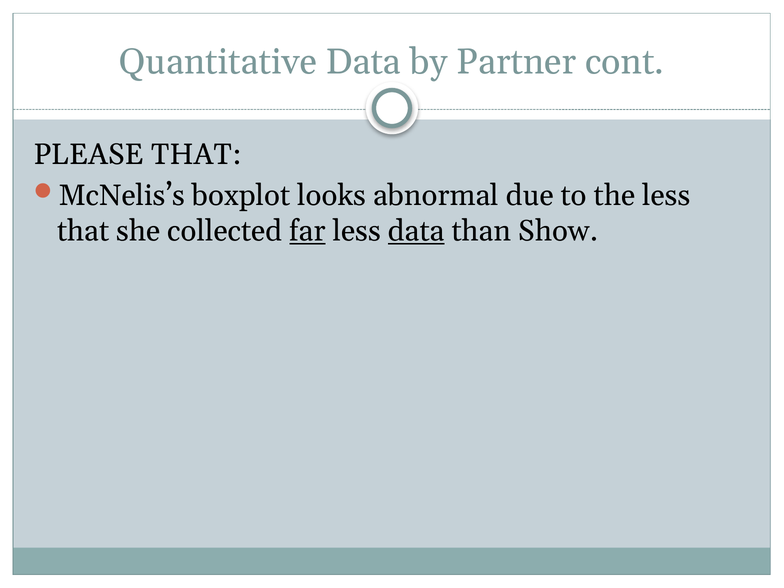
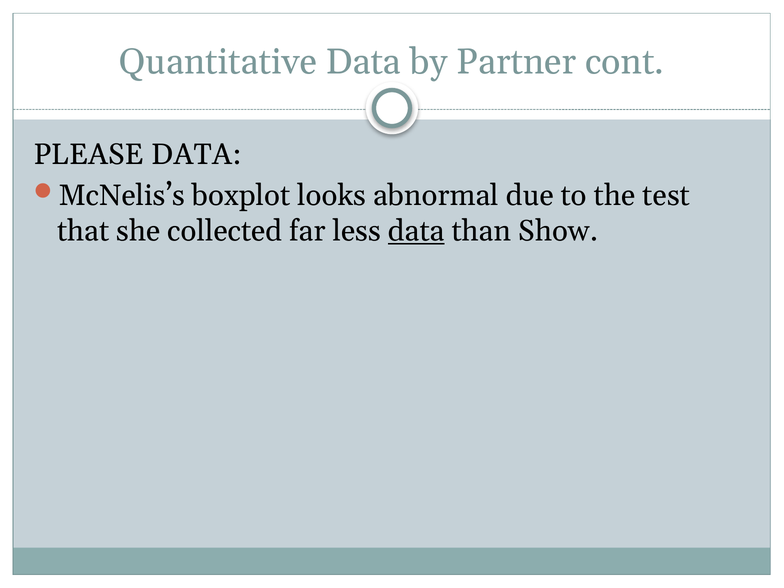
PLEASE THAT: THAT -> DATA (196, 155)
the less: less -> test (666, 196)
far underline: present -> none (308, 231)
